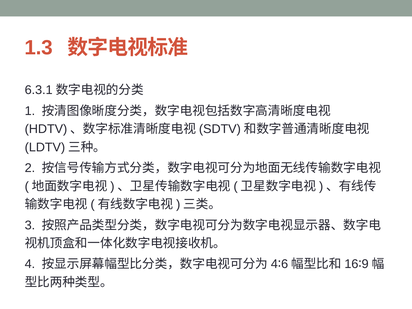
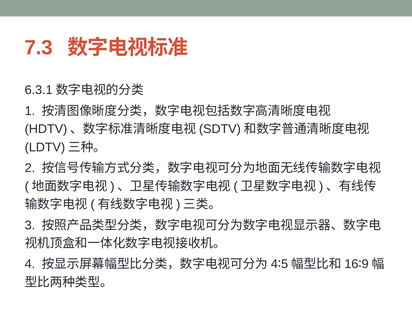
1.3: 1.3 -> 7.3 (39, 48)
6: 6 -> 5 (285, 264)
